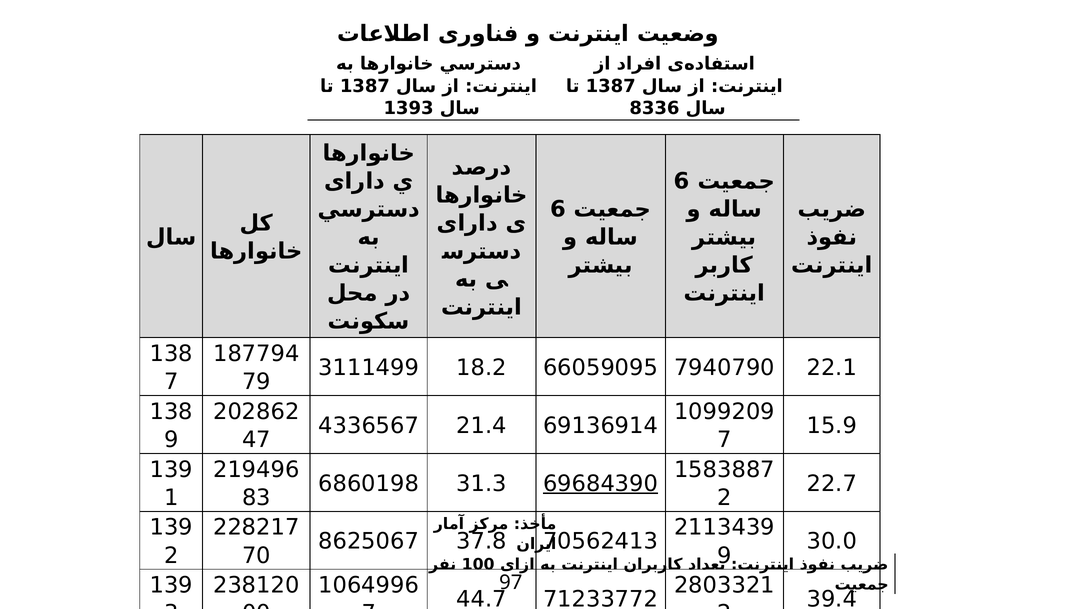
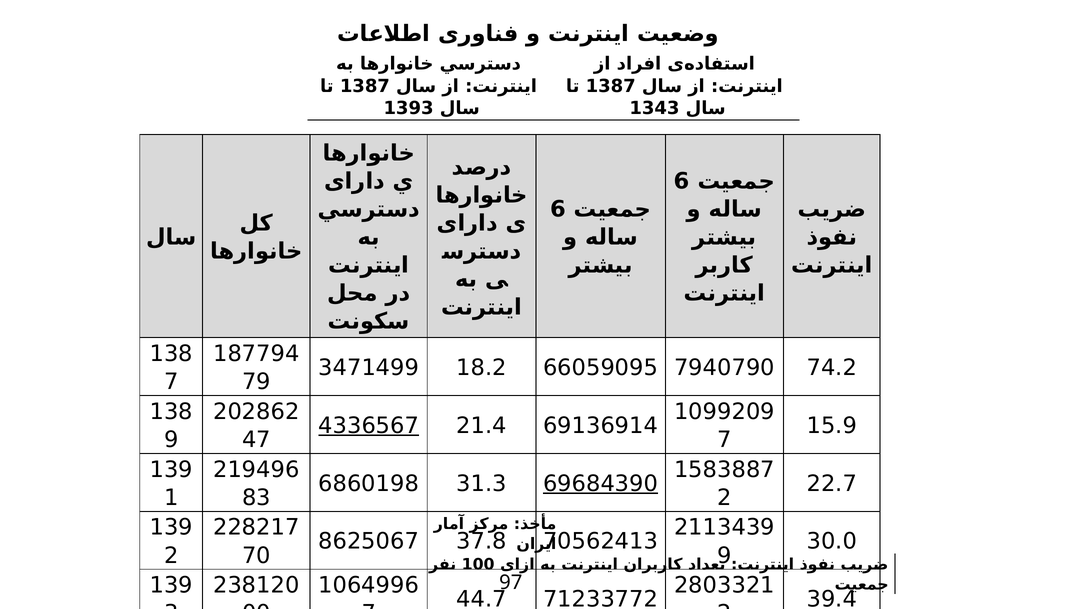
8336: 8336 -> 1343 (654, 108)
3111499: 3111499 -> 3471499 (369, 368)
22.1: 22.1 -> 74.2 (832, 368)
4336567 underline: none -> present (369, 426)
